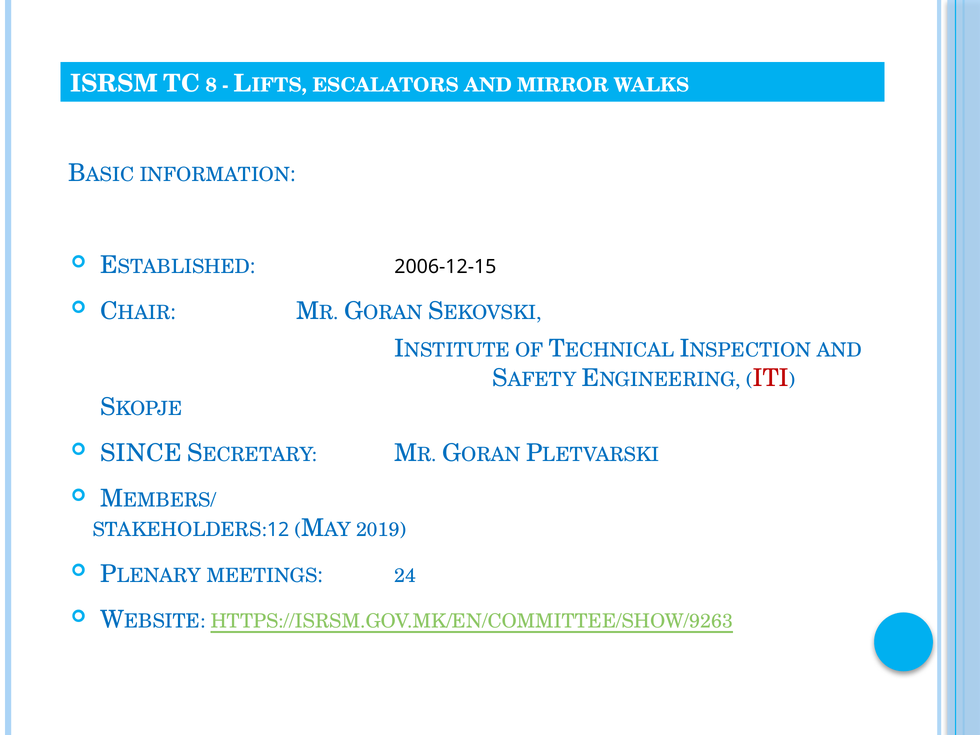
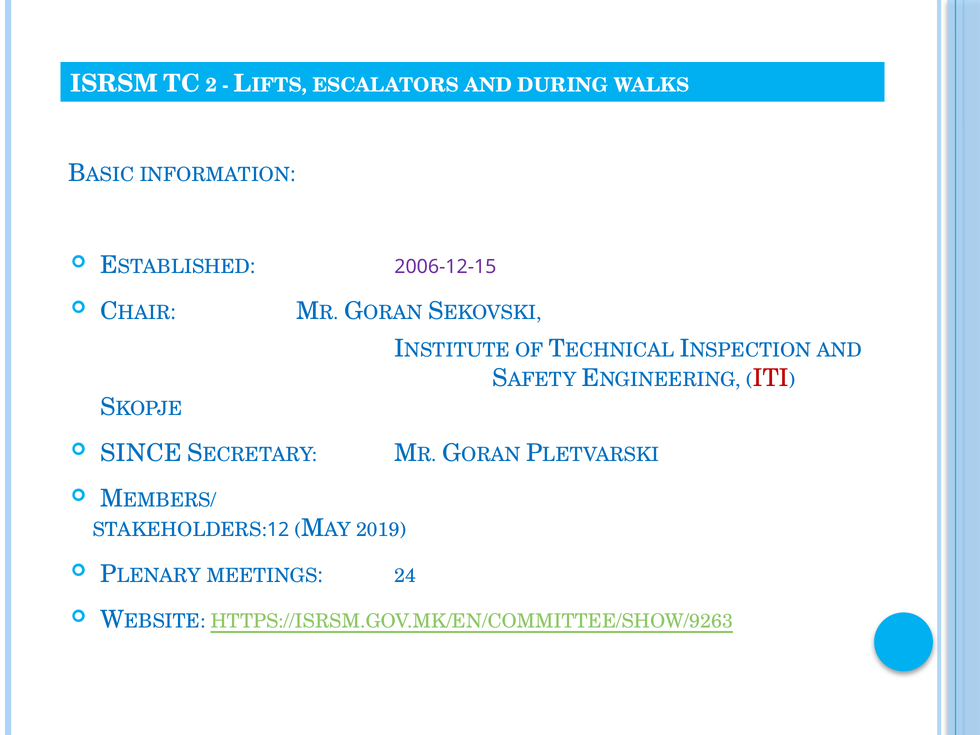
8: 8 -> 2 (211, 85)
MIRROR: MIRROR -> DURING (563, 85)
2006-12-15 colour: black -> purple (445, 267)
